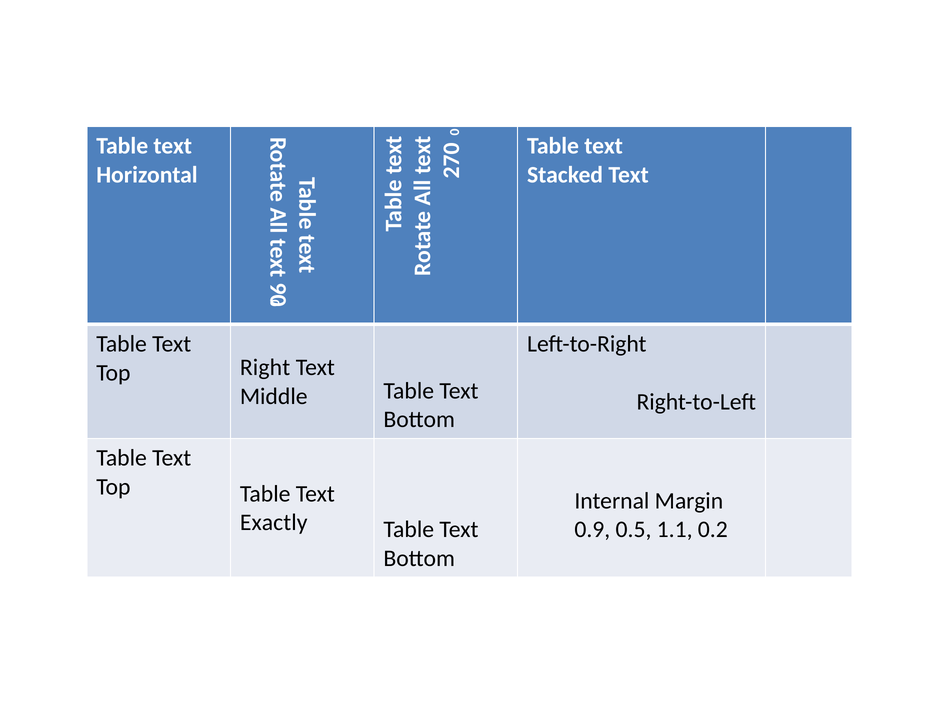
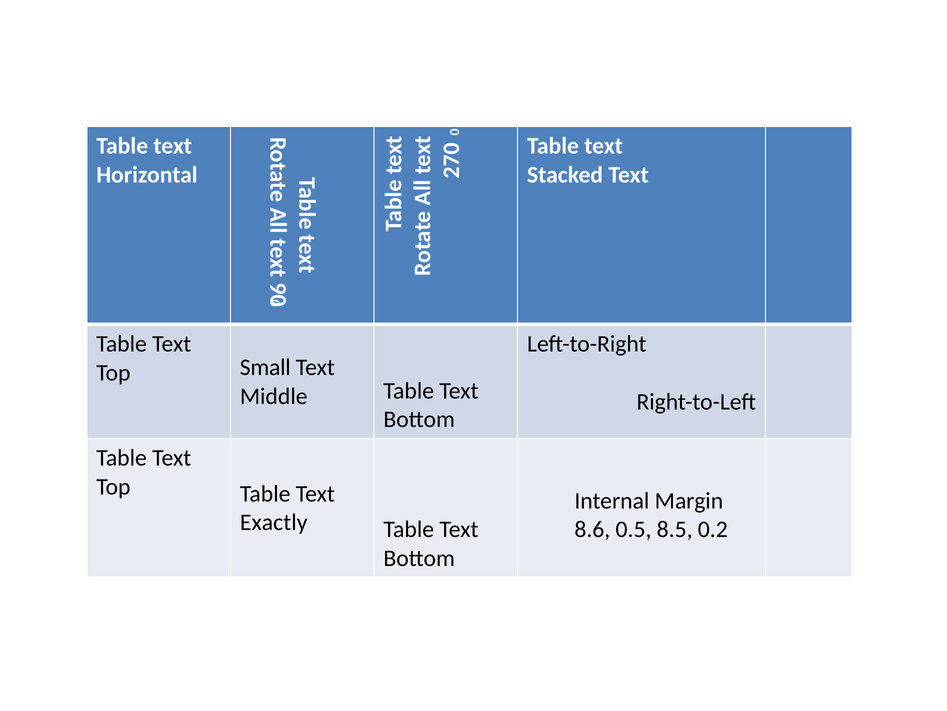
Right: Right -> Small (265, 367)
0.9: 0.9 -> 8.6 (592, 529)
1.1: 1.1 -> 8.5 (675, 529)
